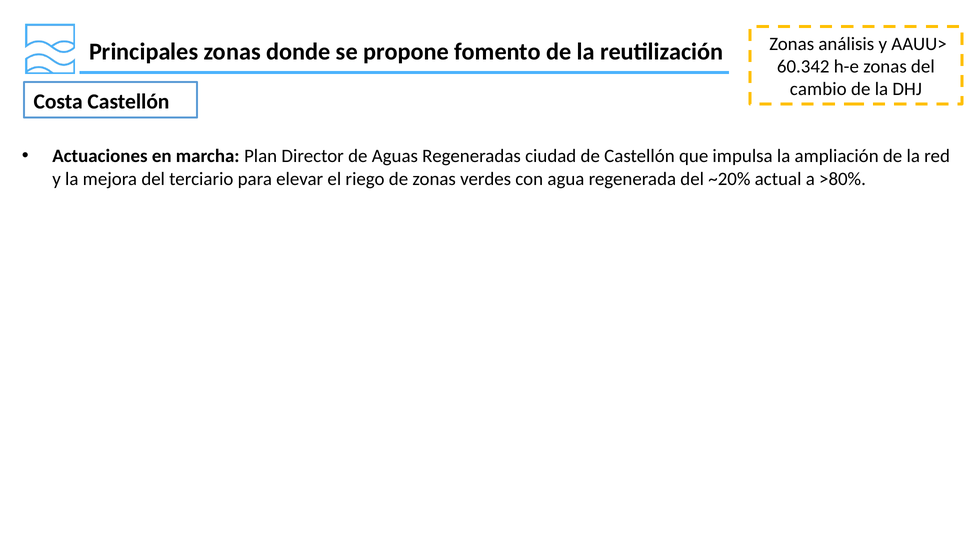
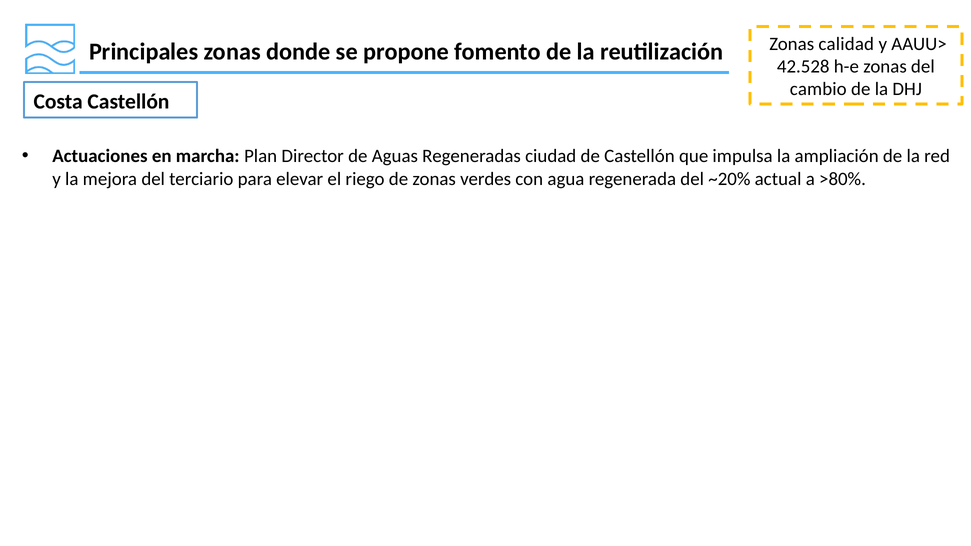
análisis: análisis -> calidad (846, 44)
60.342: 60.342 -> 42.528 (803, 67)
